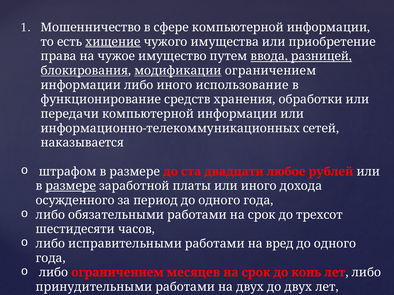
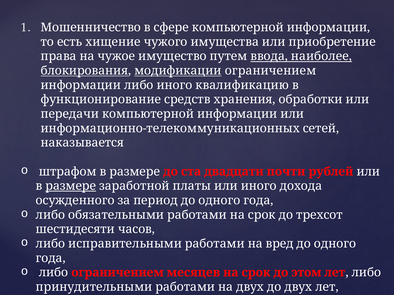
хищение underline: present -> none (113, 42)
разницей: разницей -> наиболее (321, 56)
использование: использование -> квалификацию (242, 85)
любое: любое -> почти (286, 172)
конь: конь -> этом (306, 273)
